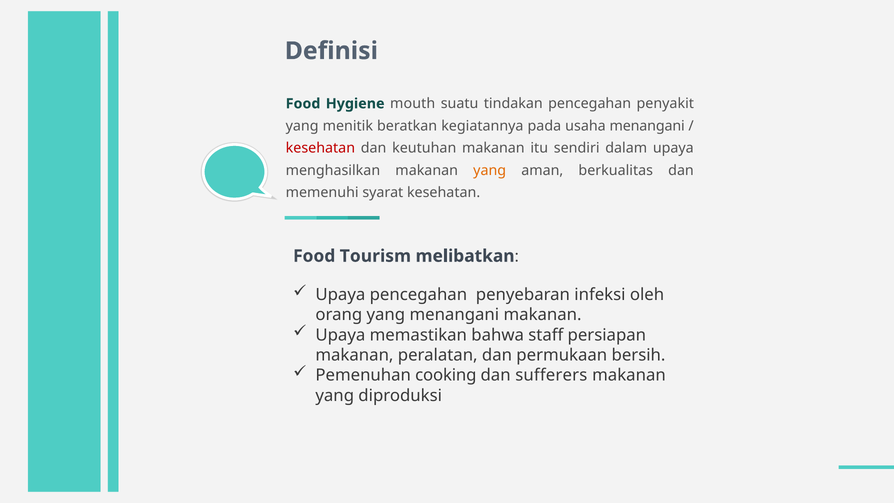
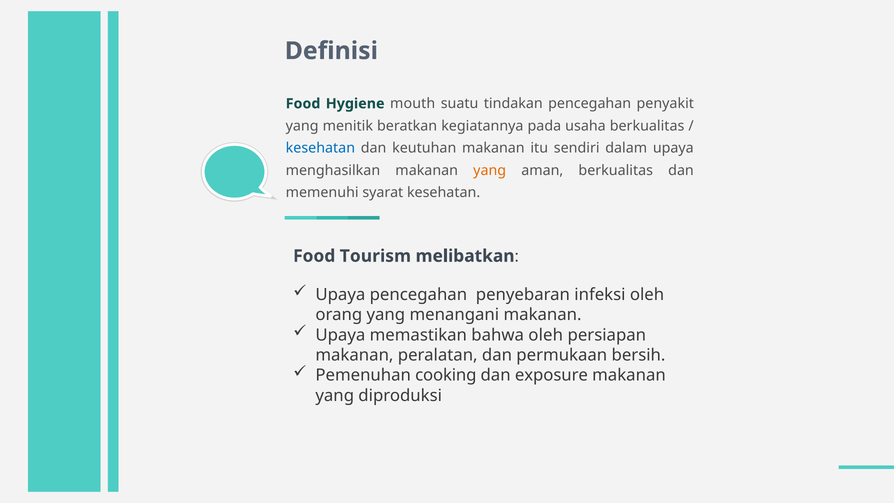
usaha menangani: menangani -> berkualitas (647, 126)
kesehatan colour: red -> blue (320, 148)
bahwa staff: staff -> oleh (546, 335)
sufferers: sufferers -> exposure (551, 375)
